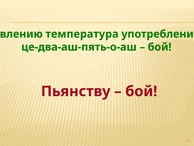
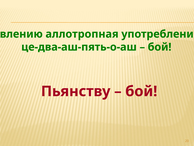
температура: температура -> аллотропная (82, 34)
